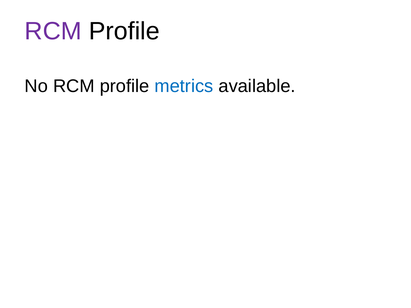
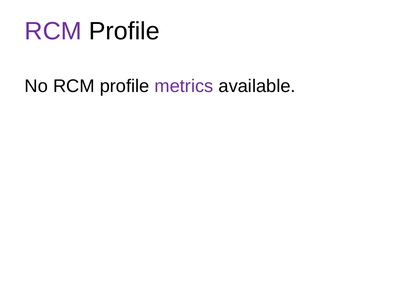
metrics colour: blue -> purple (184, 86)
